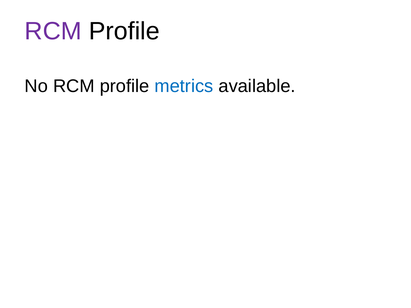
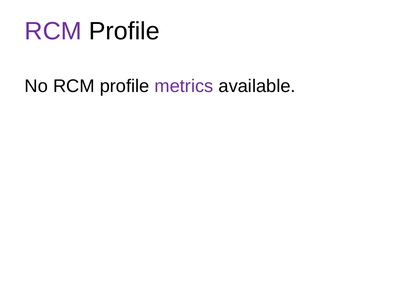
metrics colour: blue -> purple (184, 86)
